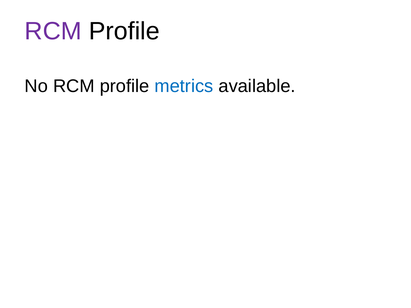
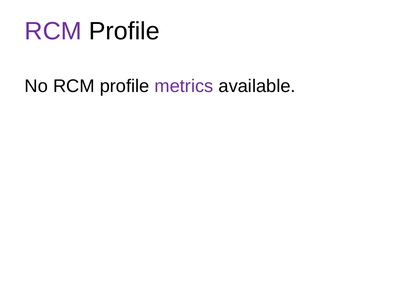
metrics colour: blue -> purple (184, 86)
